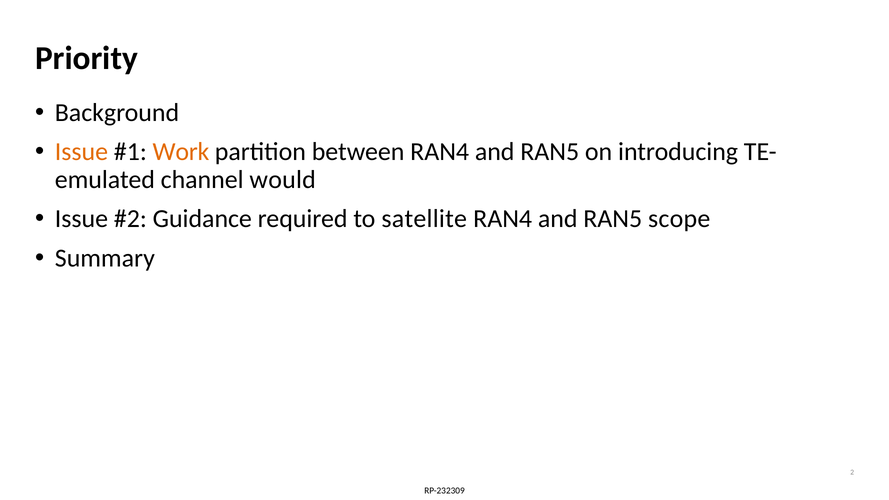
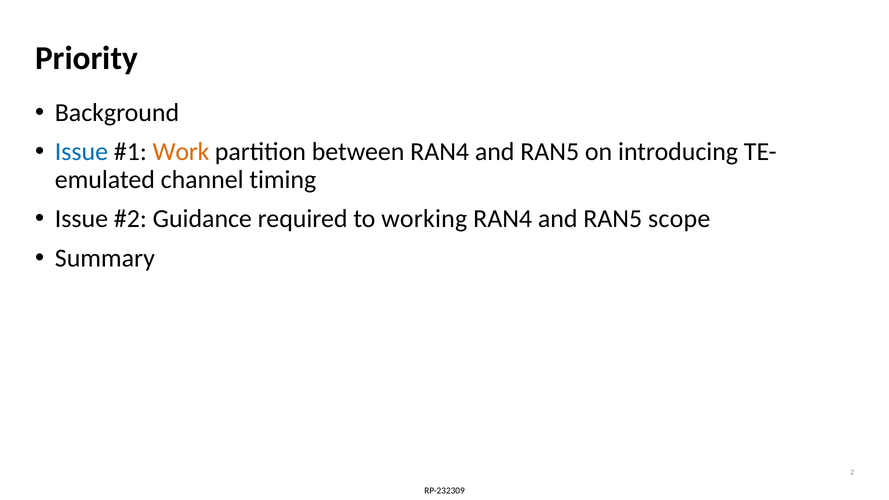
Issue colour: orange -> blue (81, 152)
would: would -> timing (283, 180)
satellite: satellite -> working (424, 219)
